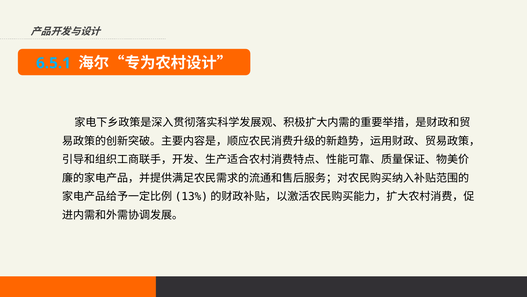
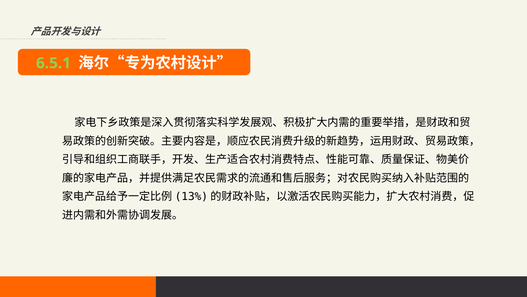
6.5.1 colour: light blue -> light green (53, 63)
